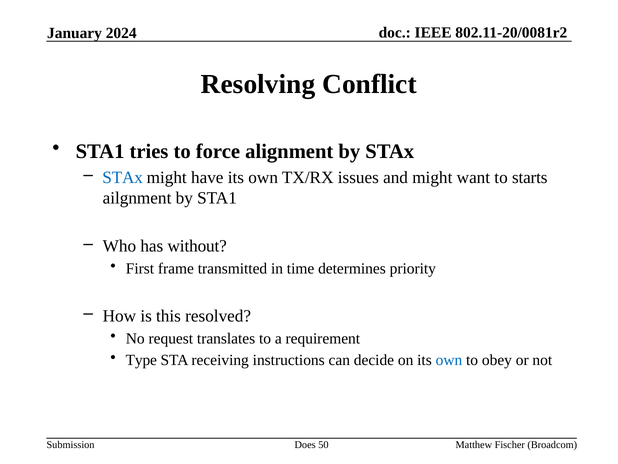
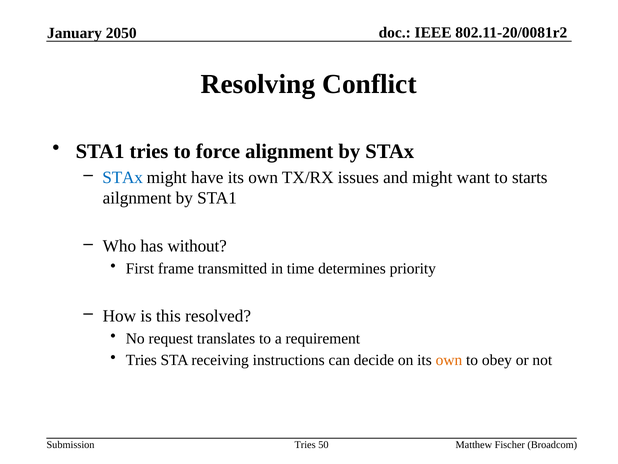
2024: 2024 -> 2050 (121, 33)
Type: Type -> Tries (141, 360)
own colour: blue -> orange (449, 360)
Does: Does -> Tries (305, 445)
